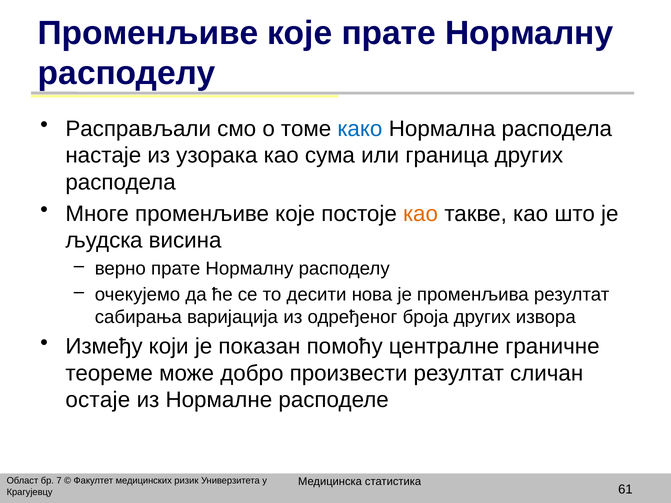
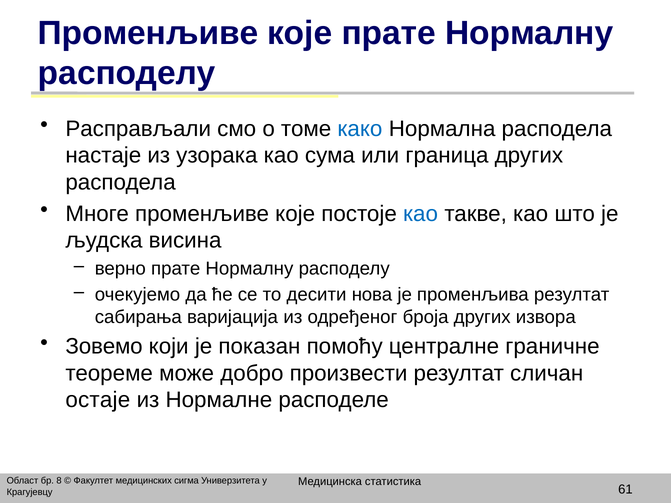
као colour: orange -> blue (421, 214)
Између: Између -> Зовемо (104, 346)
7: 7 -> 8 (59, 481)
ризик: ризик -> сигма (187, 481)
